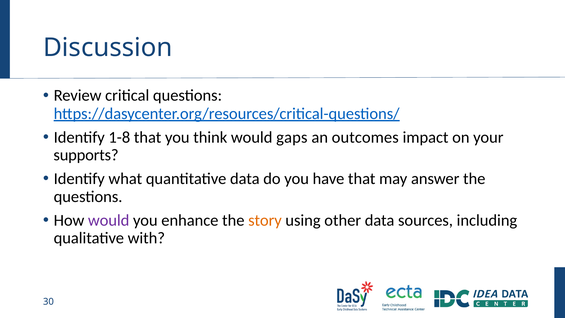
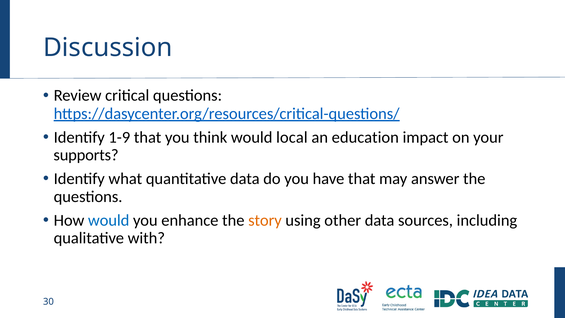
1-8: 1-8 -> 1-9 (119, 137)
gaps: gaps -> local (292, 137)
outcomes: outcomes -> education (365, 137)
would colour: purple -> blue (109, 220)
